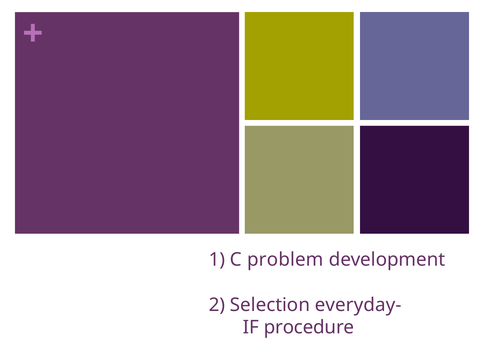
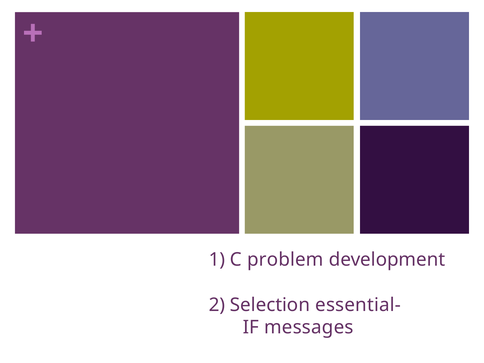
everyday-: everyday- -> essential- (358, 305)
procedure: procedure -> messages (309, 327)
